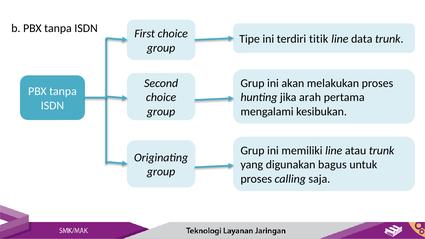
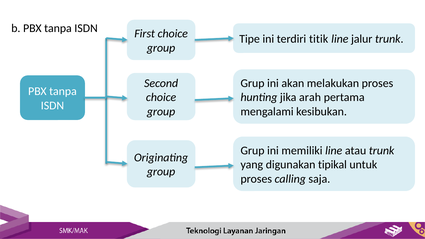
data: data -> jalur (362, 39)
bagus: bagus -> tipikal (332, 165)
